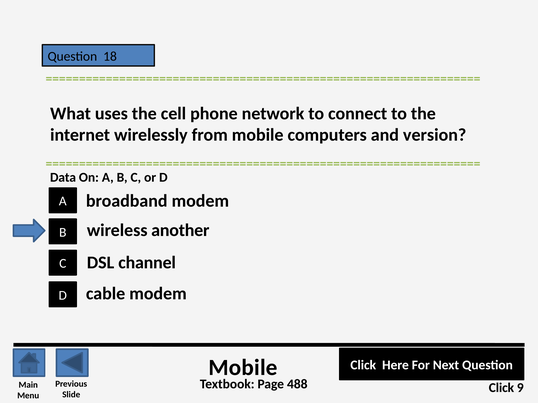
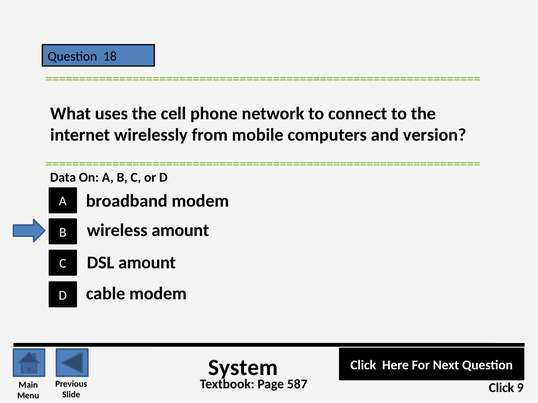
wireless another: another -> amount (180, 230)
DSL channel: channel -> amount (147, 263)
Mobile: Mobile -> System (243, 368)
488: 488 -> 587 (297, 385)
